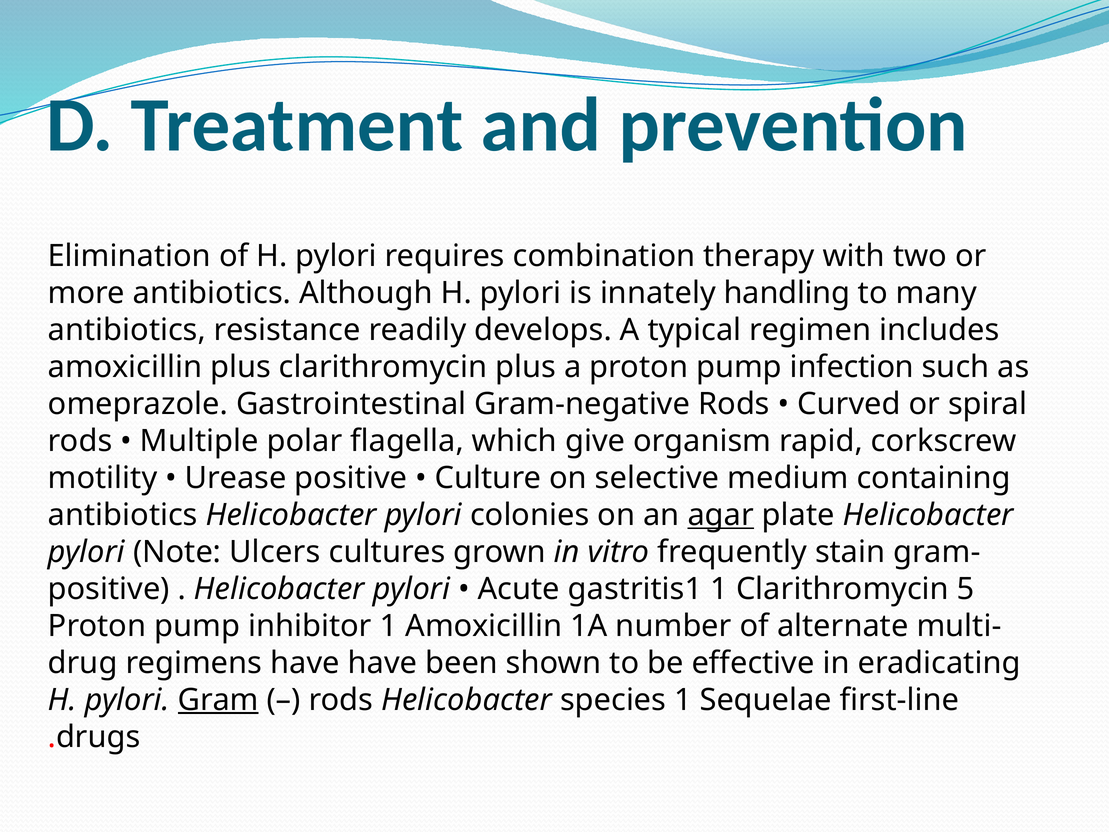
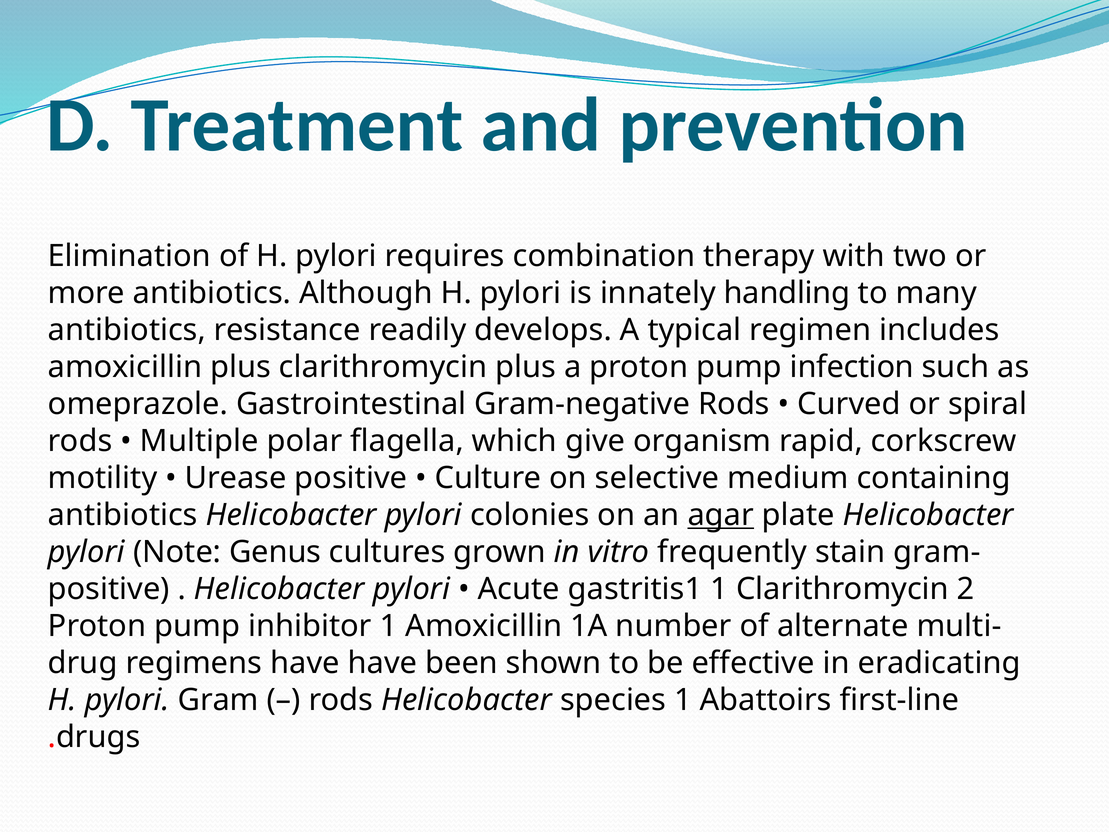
Ulcers: Ulcers -> Genus (275, 552)
5: 5 -> 2 (966, 589)
Gram underline: present -> none (218, 700)
Sequelae: Sequelae -> Abattoirs (766, 700)
